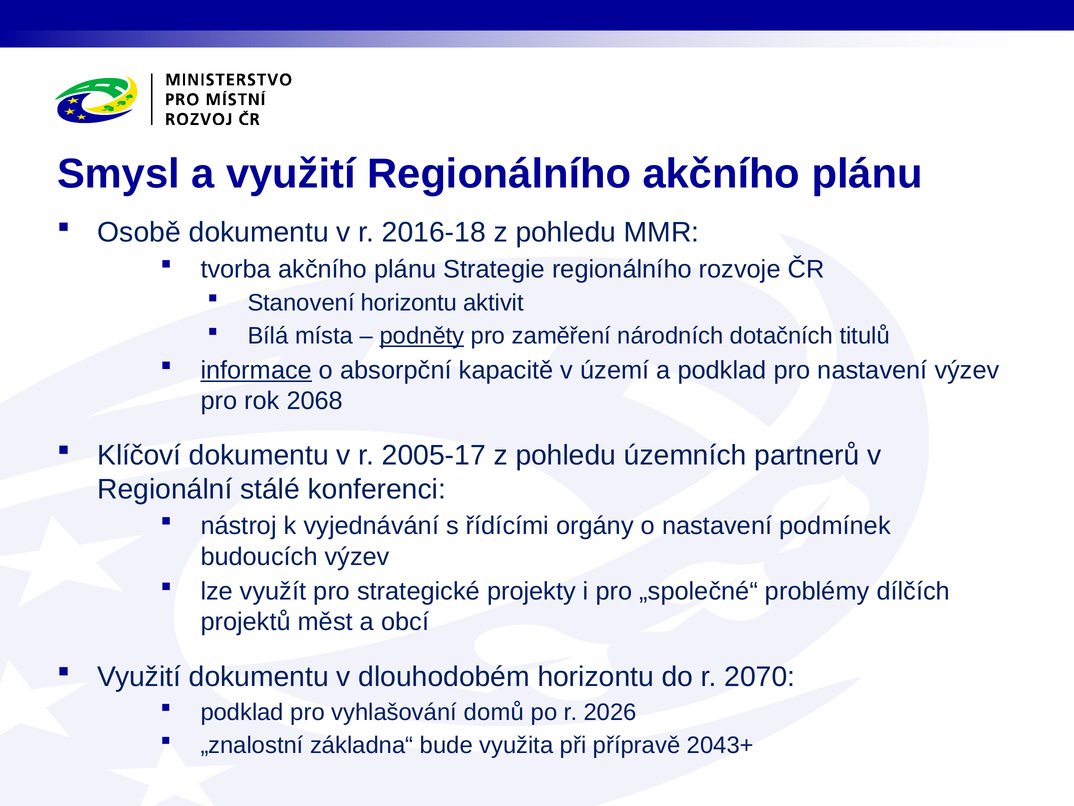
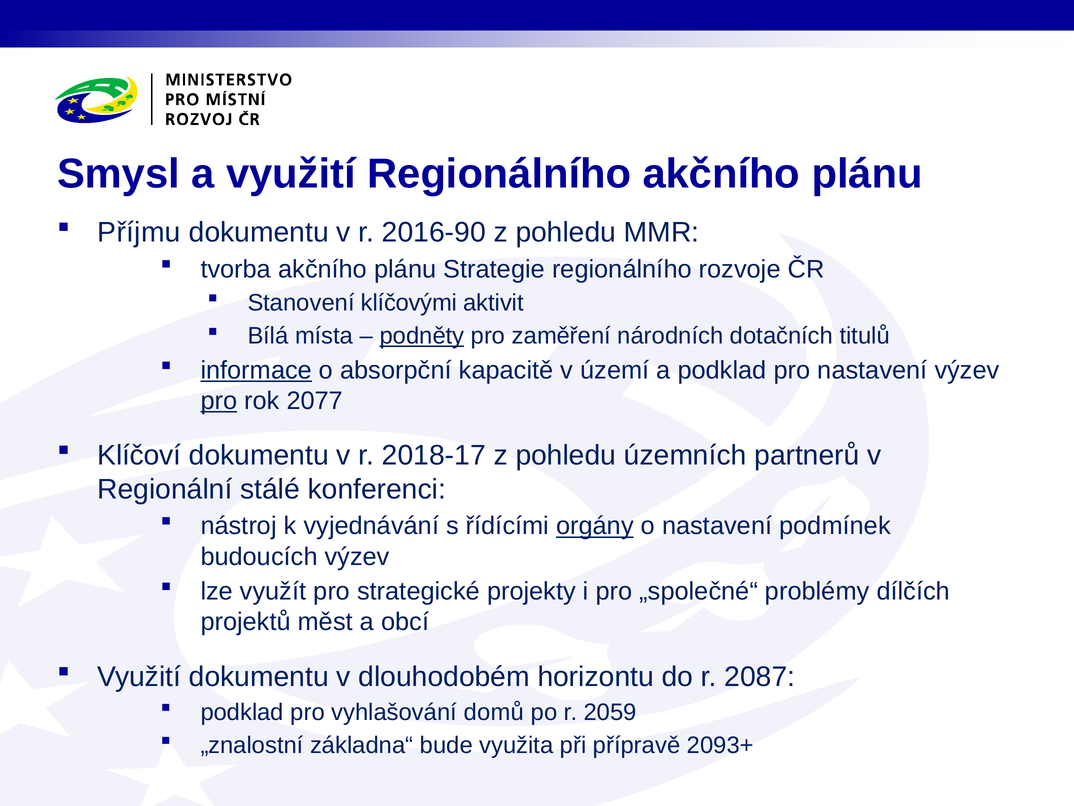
Osobě: Osobě -> Příjmu (139, 232)
2016-18: 2016-18 -> 2016-90 (434, 232)
Stanovení horizontu: horizontu -> klíčovými (409, 303)
pro underline: none -> present (219, 401)
2068: 2068 -> 2077 (315, 401)
2005-17: 2005-17 -> 2018-17 (434, 455)
orgány underline: none -> present (595, 526)
2070: 2070 -> 2087 (760, 676)
2026: 2026 -> 2059 (610, 712)
2043+: 2043+ -> 2093+ (720, 745)
